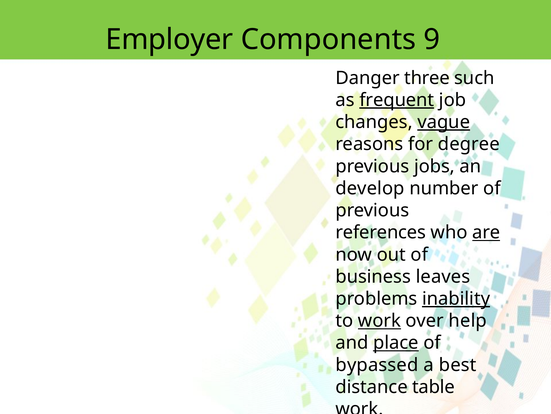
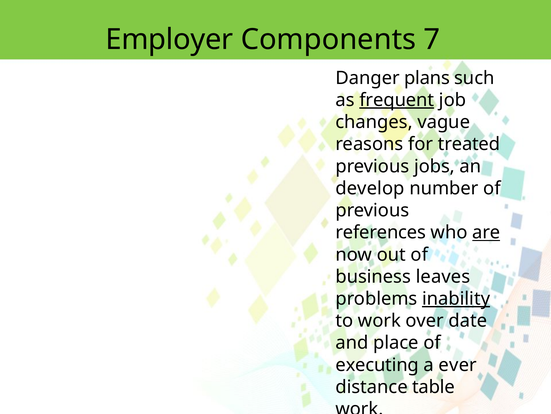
9: 9 -> 7 (432, 39)
three: three -> plans (427, 78)
vague underline: present -> none (444, 122)
degree: degree -> treated (469, 144)
work underline: present -> none (379, 320)
help: help -> date (468, 320)
place underline: present -> none (396, 342)
bypassed: bypassed -> executing (377, 364)
best: best -> ever (458, 364)
